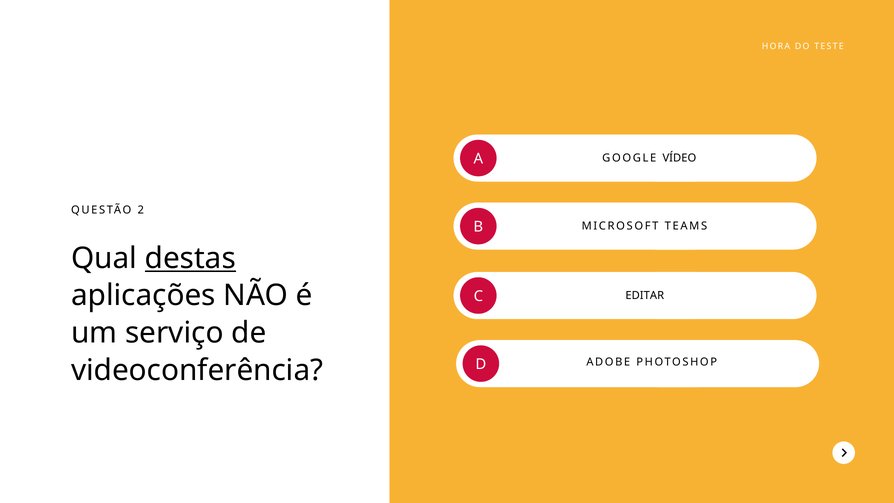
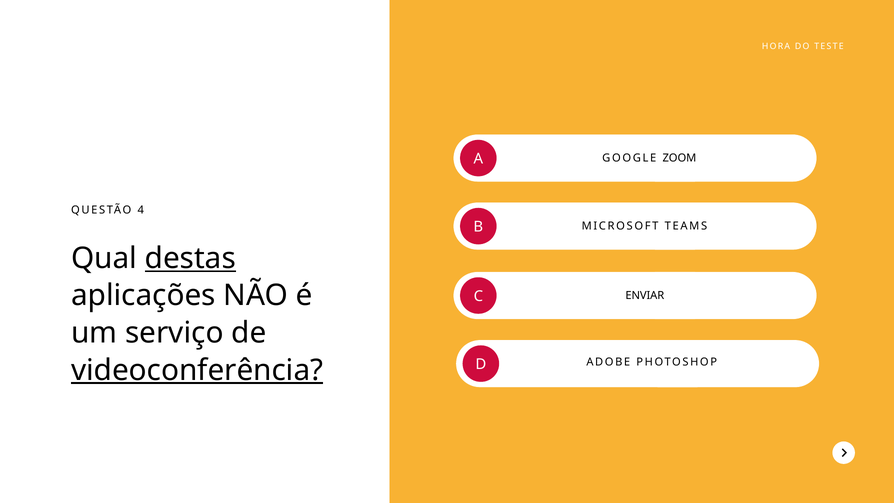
VÍDEO: VÍDEO -> ZOOM (679, 158)
2: 2 -> 4 (141, 210)
EDITAR: EDITAR -> ENVIAR (645, 296)
videoconferência underline: none -> present (197, 370)
